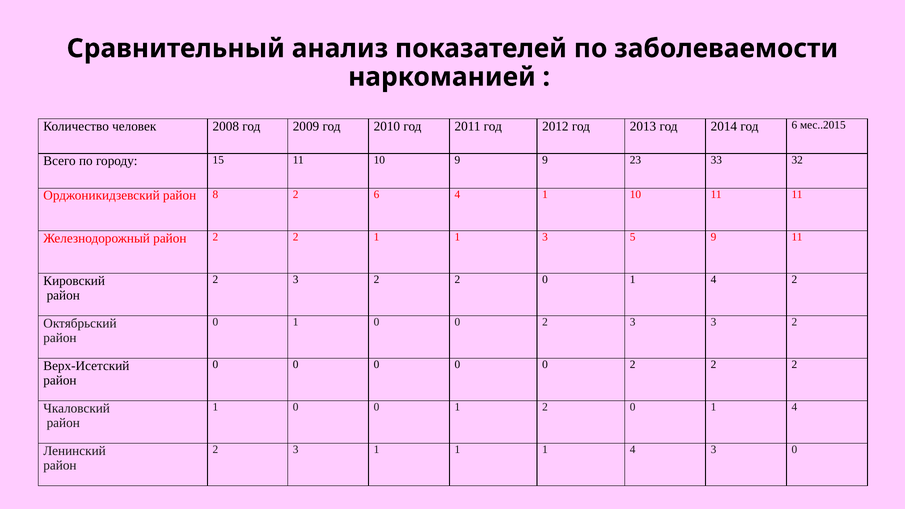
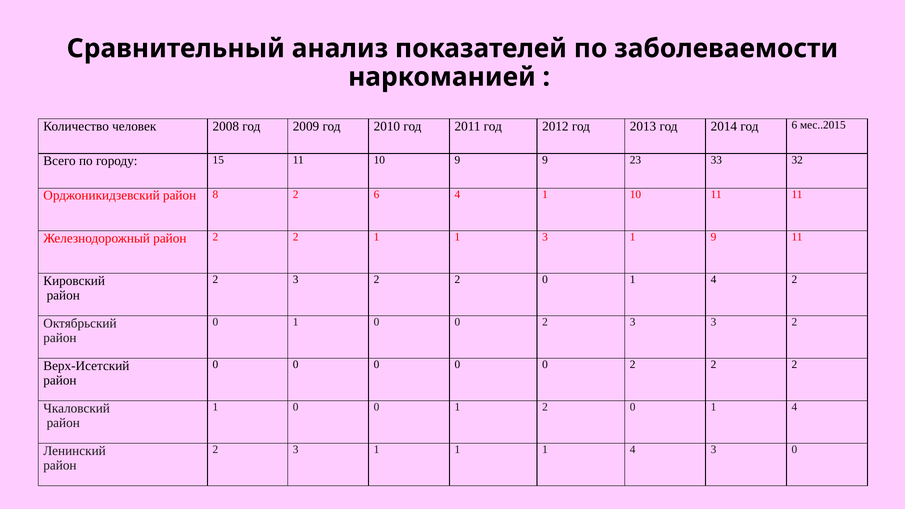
1 3 5: 5 -> 1 (633, 237)
